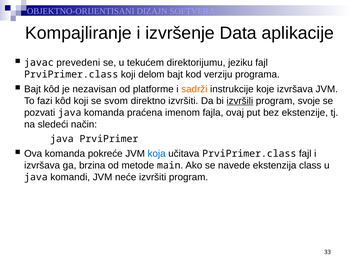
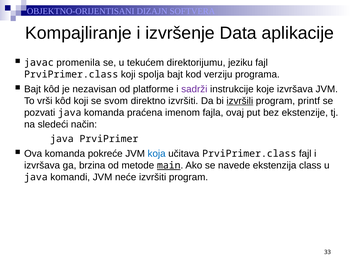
prevedeni: prevedeni -> promenila (78, 63)
delom: delom -> spolja (151, 74)
sadrži colour: orange -> purple (194, 89)
fazi: fazi -> vrši (45, 101)
svoje: svoje -> printf (309, 101)
main underline: none -> present (169, 165)
